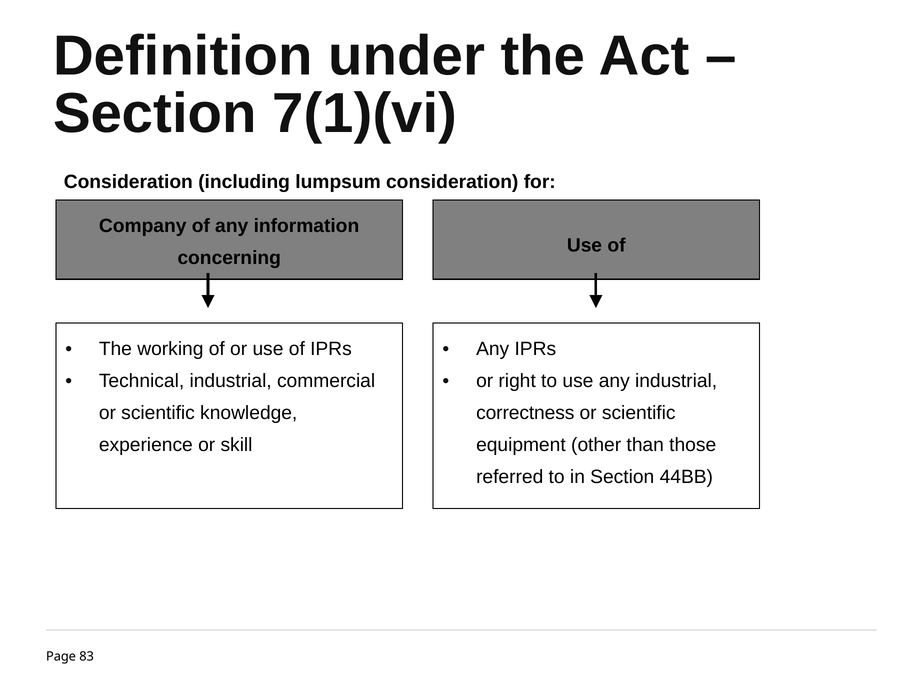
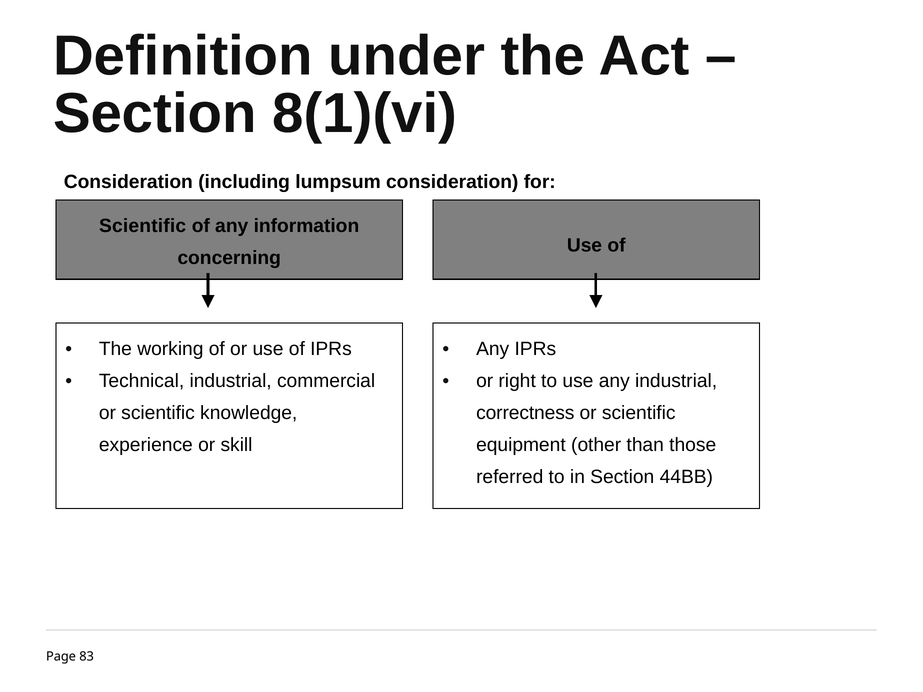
7(1)(vi: 7(1)(vi -> 8(1)(vi (365, 114)
Company: Company -> Scientific (143, 226)
